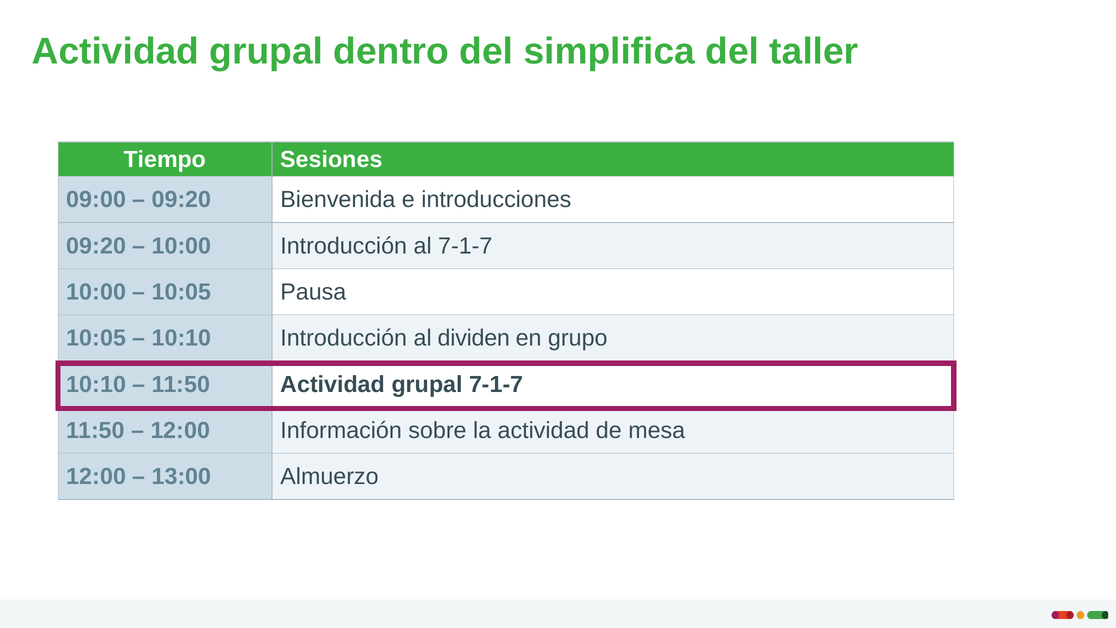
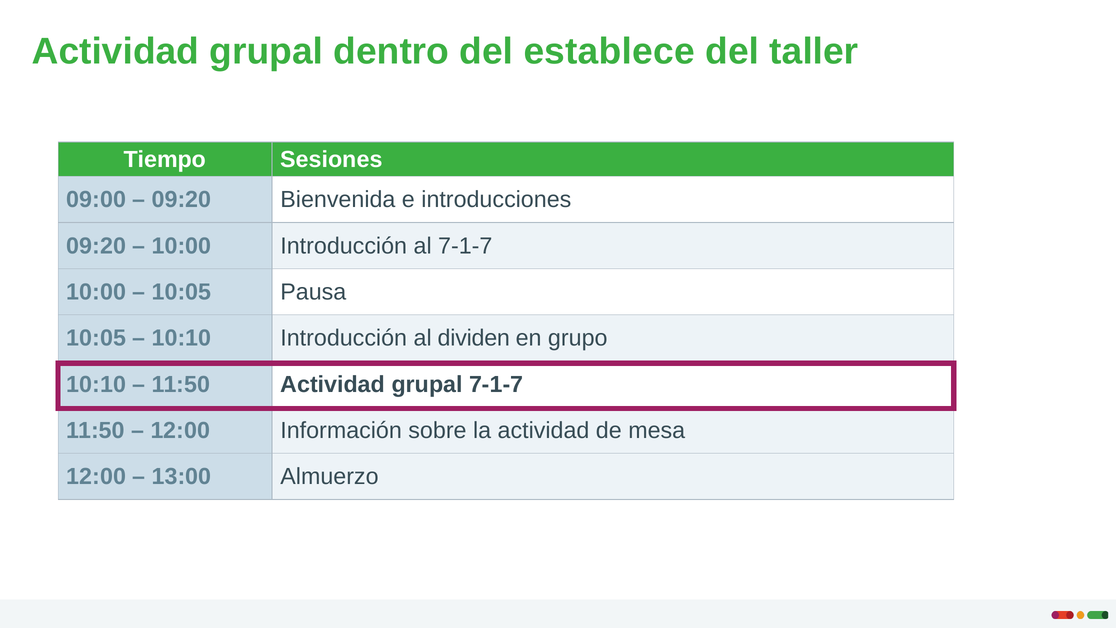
simplifica: simplifica -> establece (609, 51)
